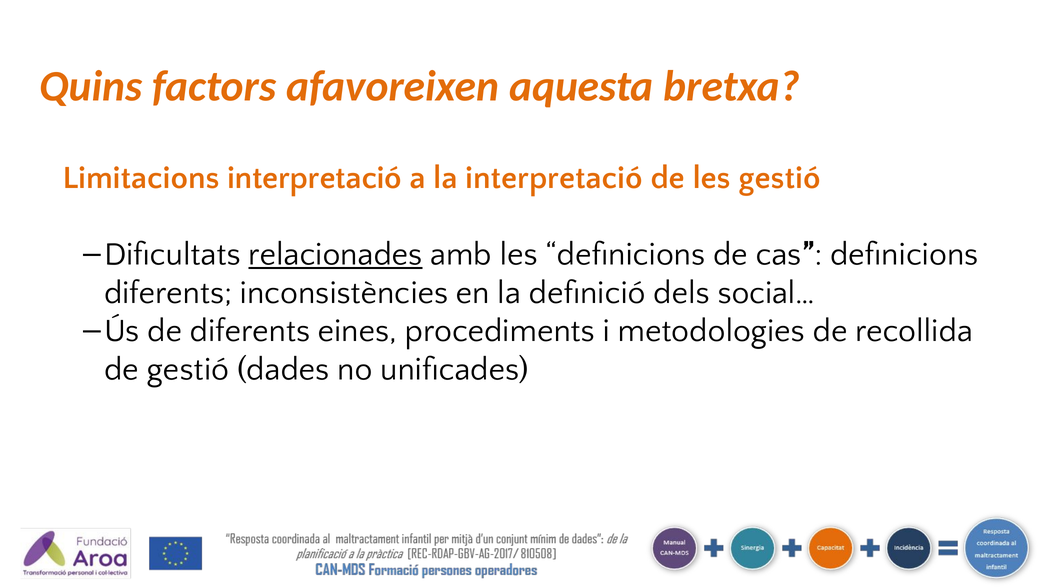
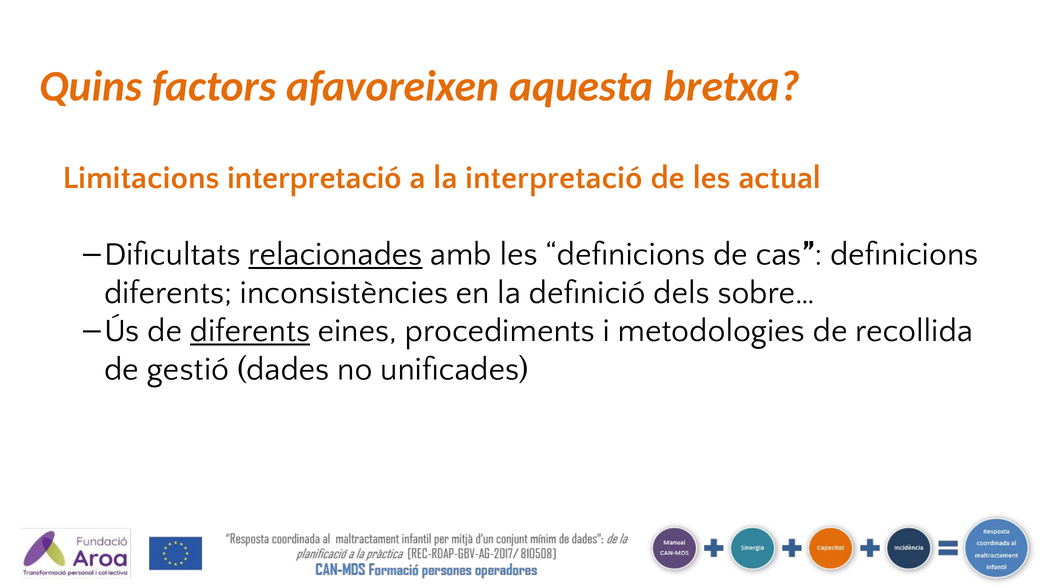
les gestió: gestió -> actual (780, 178)
social…: social… -> sobre… (766, 292)
diferents underline: none -> present (250, 331)
